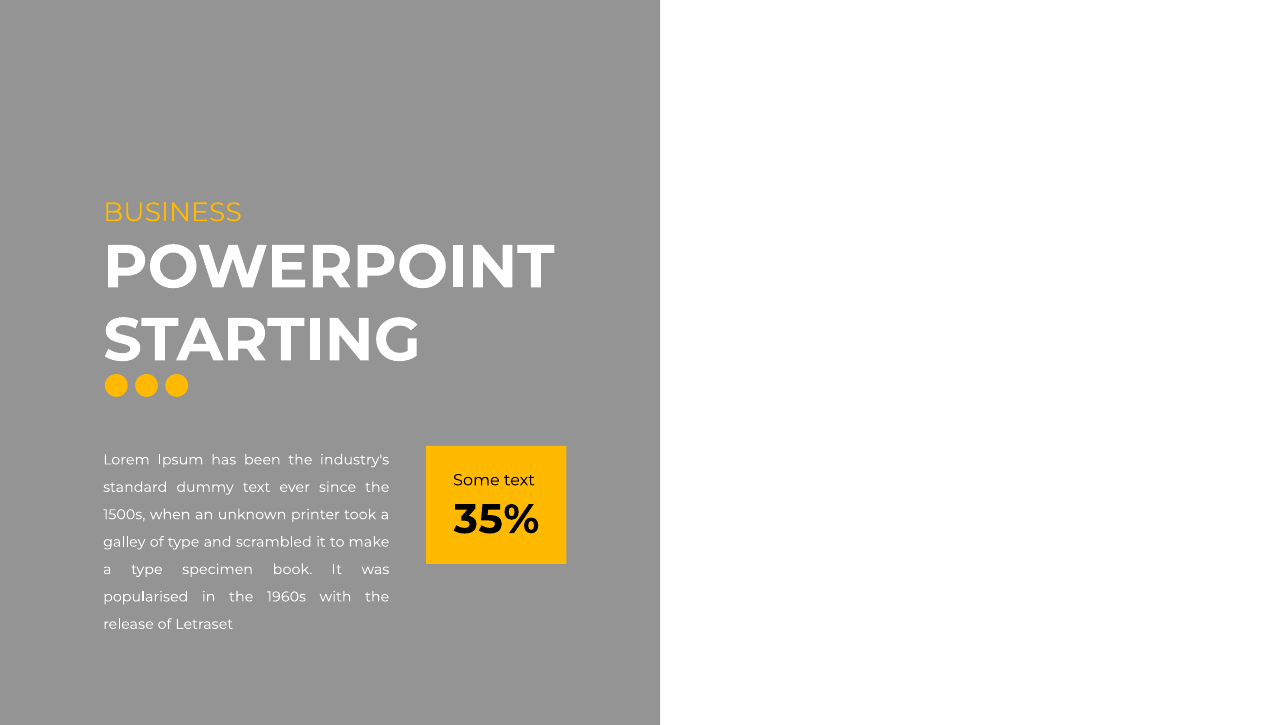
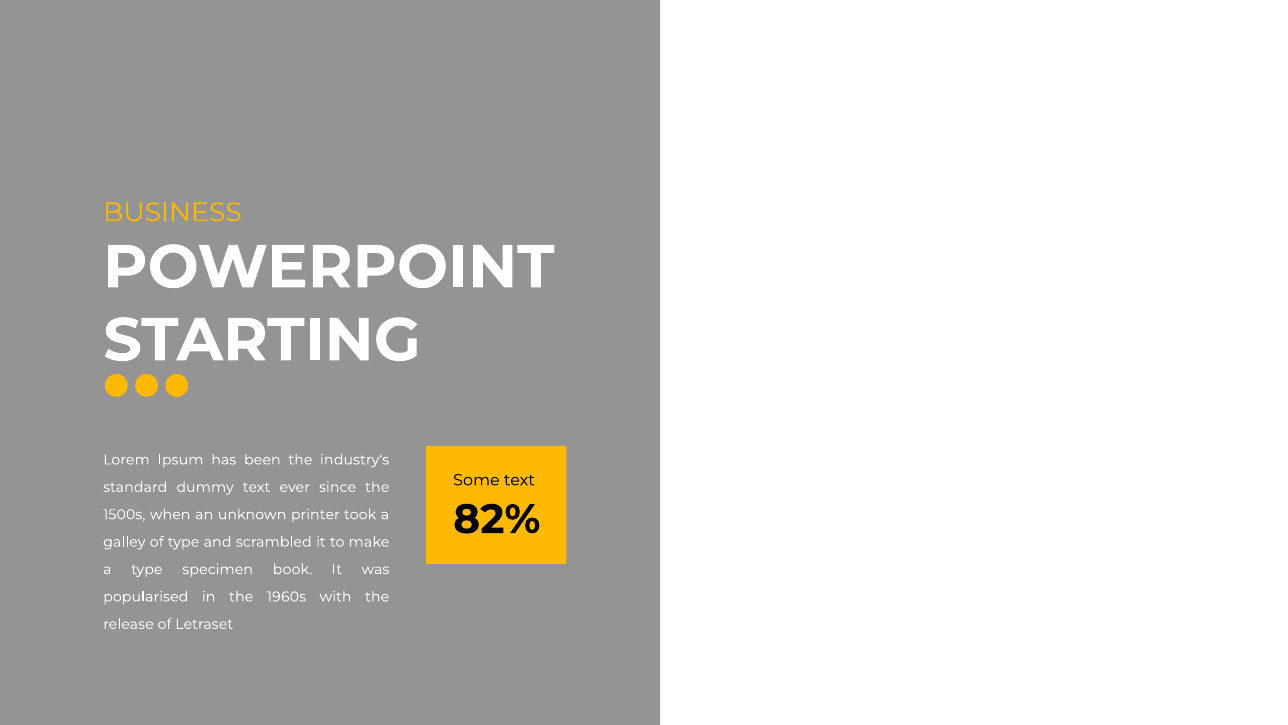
35%: 35% -> 82% (497, 519)
